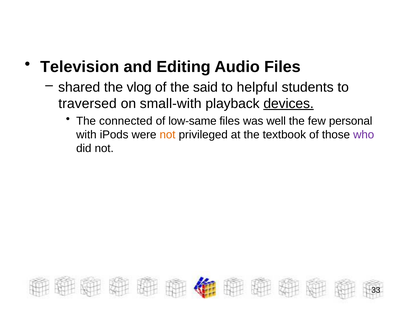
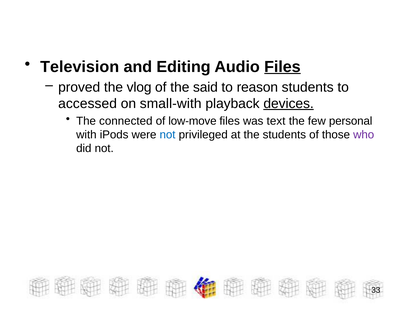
Files underline: none -> present (282, 67)
shared: shared -> proved (79, 87)
helpful: helpful -> reason (257, 87)
traversed: traversed -> accessed (88, 104)
low-same: low-same -> low-move (192, 121)
well: well -> text (276, 121)
not colour: orange -> blue (168, 135)
the textbook: textbook -> students (284, 135)
